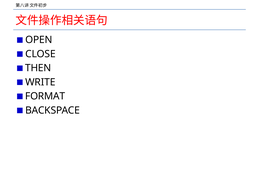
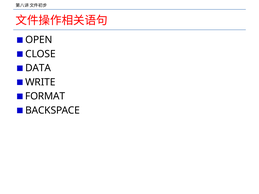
THEN: THEN -> DATA (38, 68)
